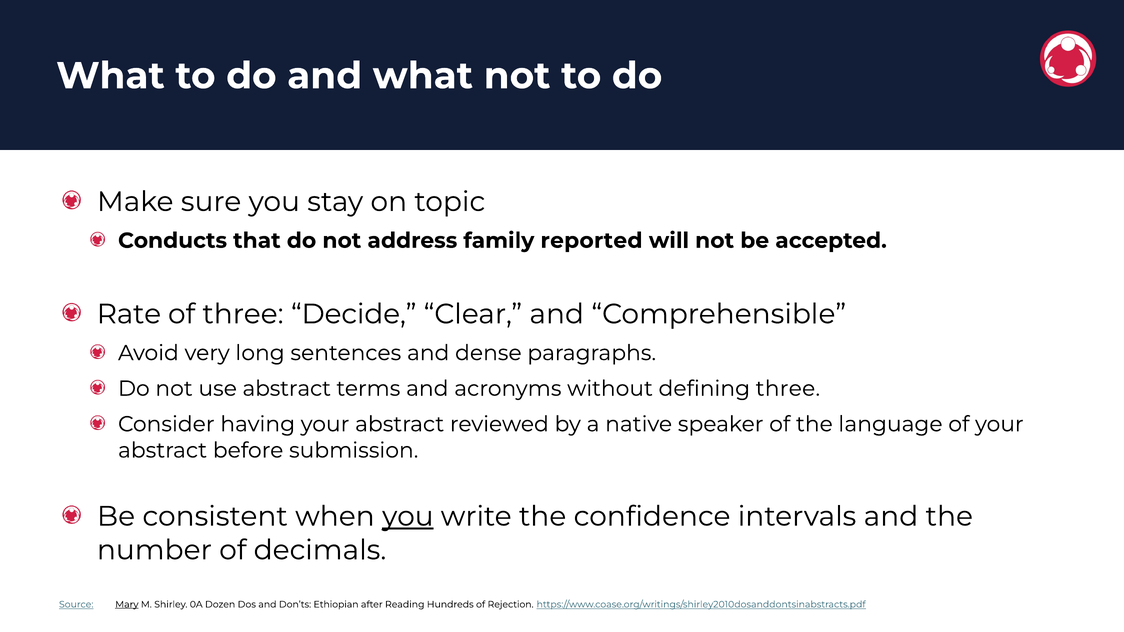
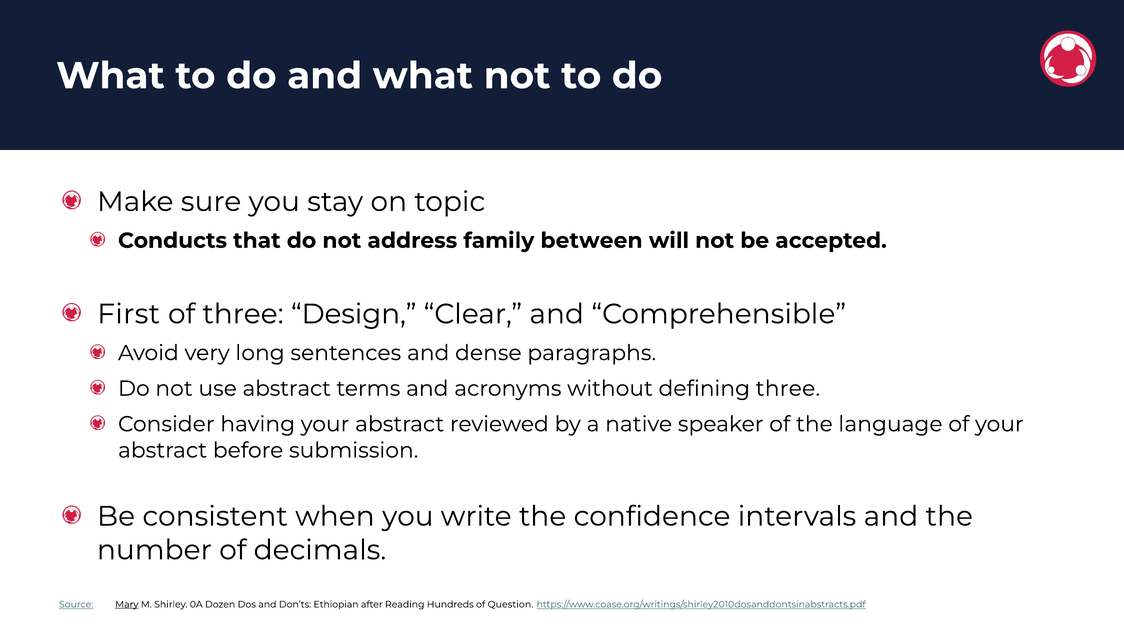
reported: reported -> between (592, 241)
Rate: Rate -> First (129, 314)
Decide: Decide -> Design (354, 314)
you underline: present -> none (408, 517)
Rejection: Rejection -> Question (510, 605)
